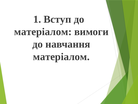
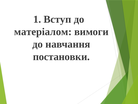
матеріалом: матеріалом -> постановки (61, 56)
